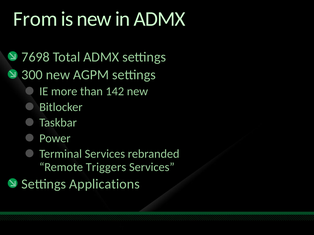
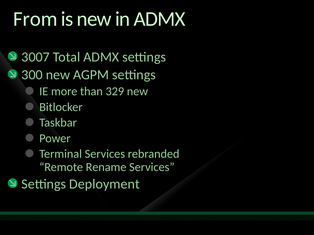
7698: 7698 -> 3007 (36, 57)
142: 142 -> 329 (115, 92)
Triggers: Triggers -> Rename (106, 167)
Applications: Applications -> Deployment (105, 184)
